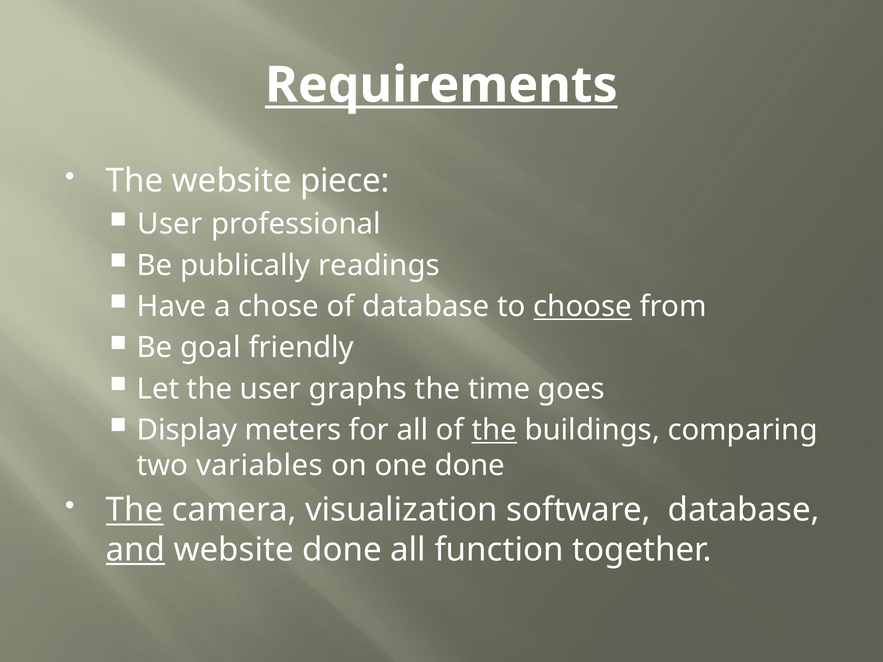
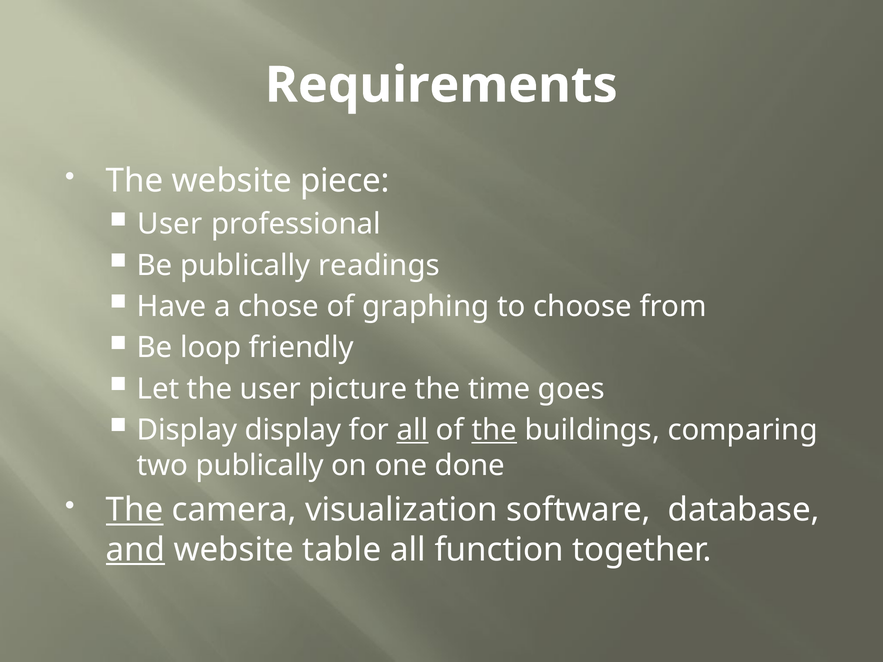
Requirements underline: present -> none (441, 85)
of database: database -> graphing (426, 307)
choose underline: present -> none (583, 307)
goal: goal -> loop (211, 348)
graphs: graphs -> picture (358, 389)
Display meters: meters -> display (293, 430)
all underline: none -> present (412, 430)
two variables: variables -> publically (260, 466)
website done: done -> table (342, 550)
